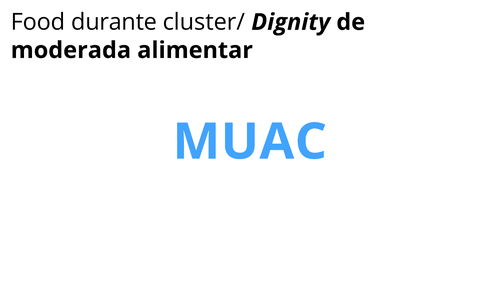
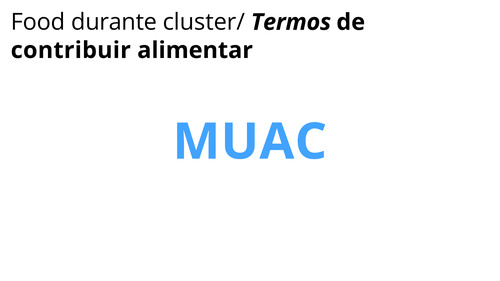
Dignity: Dignity -> Termos (291, 22)
moderada: moderada -> contribuir (71, 50)
